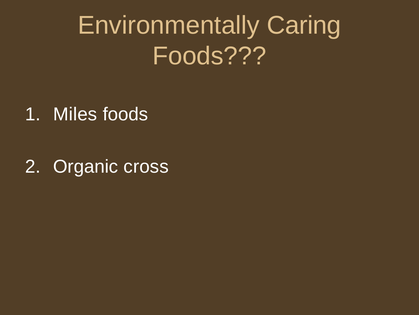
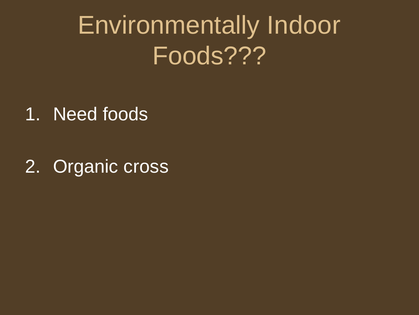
Caring: Caring -> Indoor (304, 25)
Miles: Miles -> Need (75, 114)
